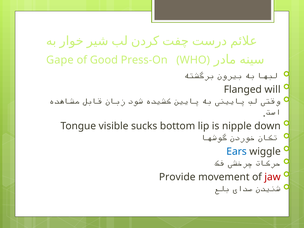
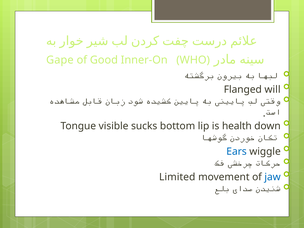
Press-On: Press-On -> Inner-On (144, 60)
nipple: nipple -> health (237, 126)
Provide: Provide -> Limited (177, 177)
jaw colour: red -> blue (273, 177)
